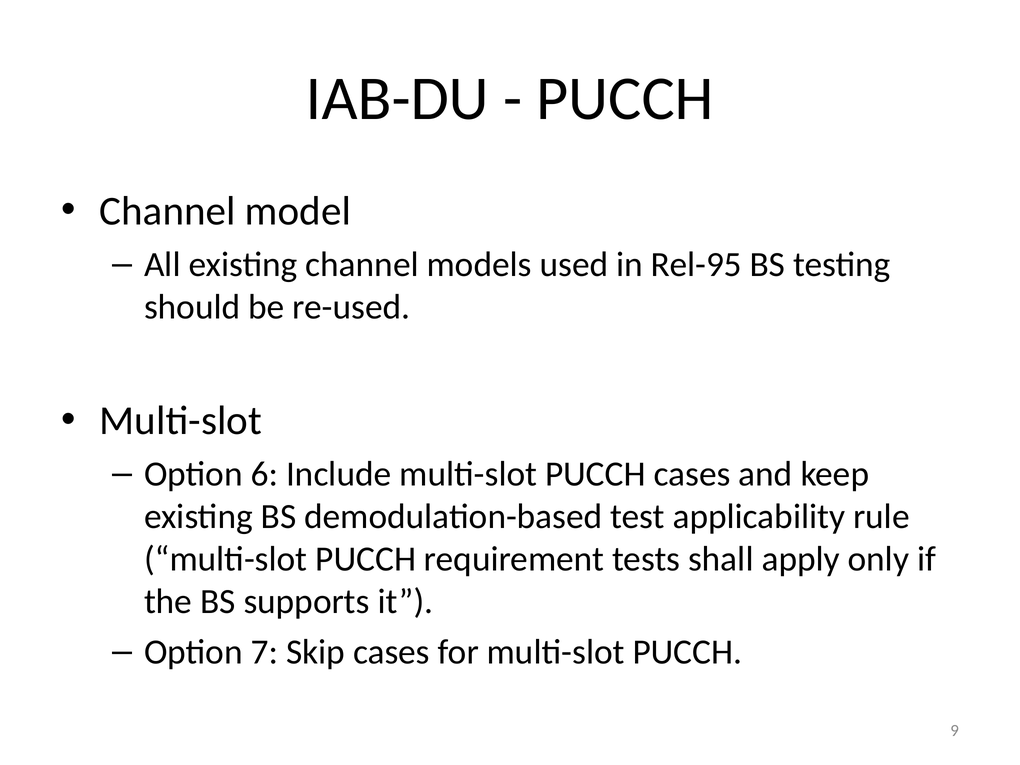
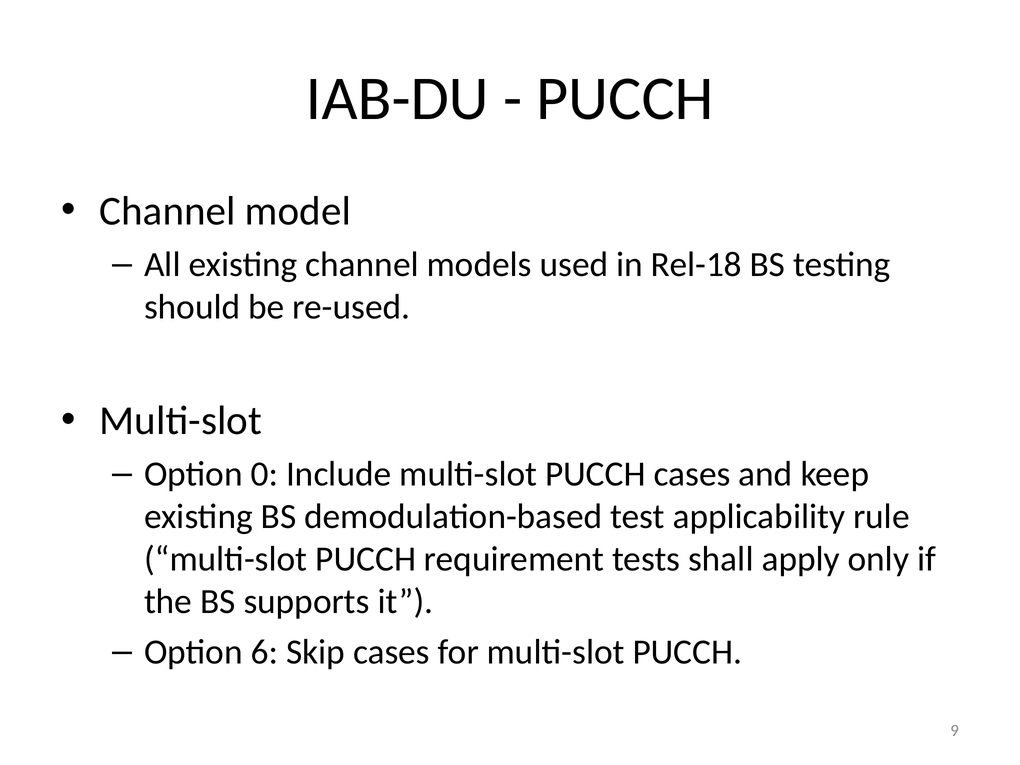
Rel-95: Rel-95 -> Rel-18 (696, 265)
6: 6 -> 0 (264, 474)
7: 7 -> 6 (264, 652)
